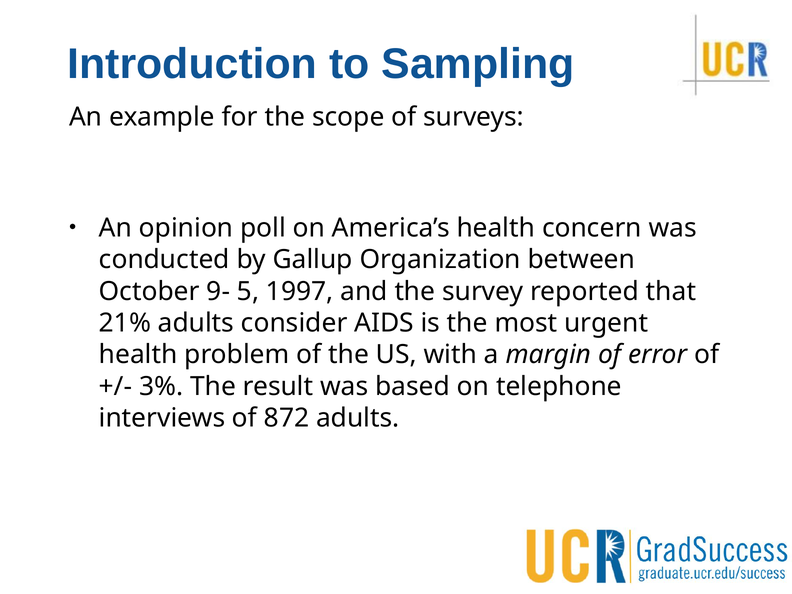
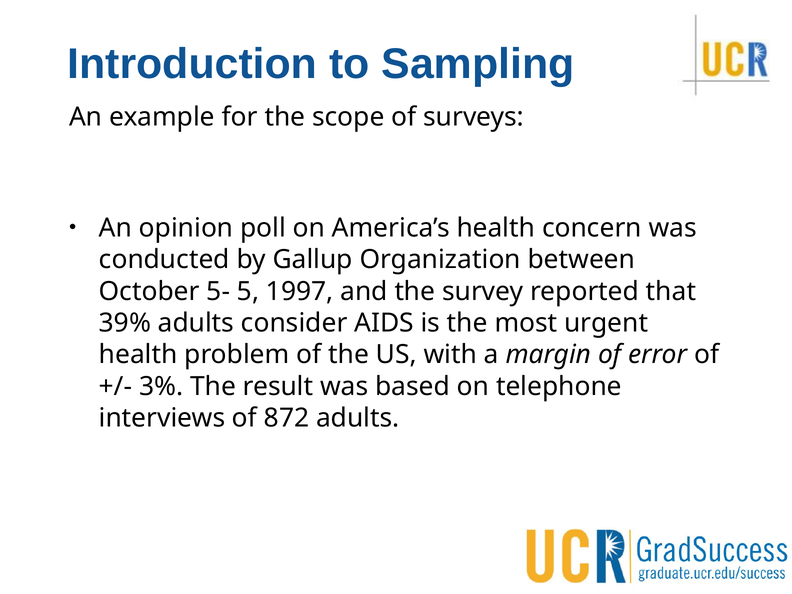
9-: 9- -> 5- (218, 291)
21%: 21% -> 39% (125, 323)
